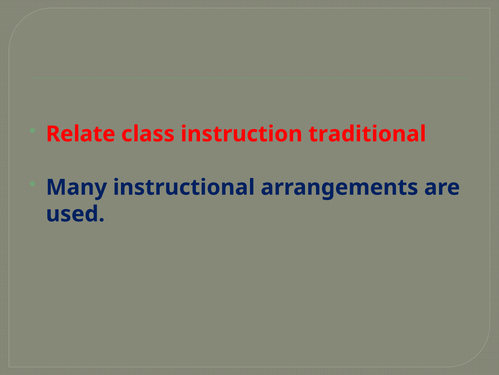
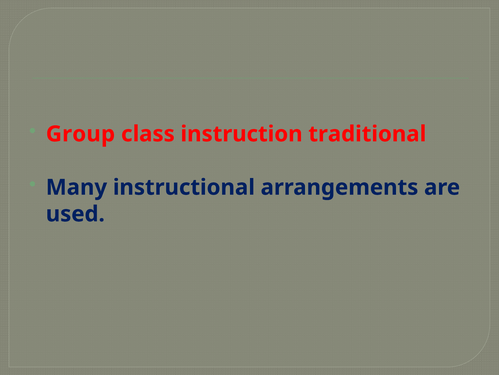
Relate: Relate -> Group (80, 134)
